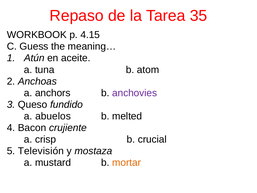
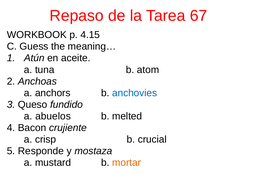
35: 35 -> 67 (199, 16)
anchovies colour: purple -> blue (135, 93)
Televisión: Televisión -> Responde (41, 151)
